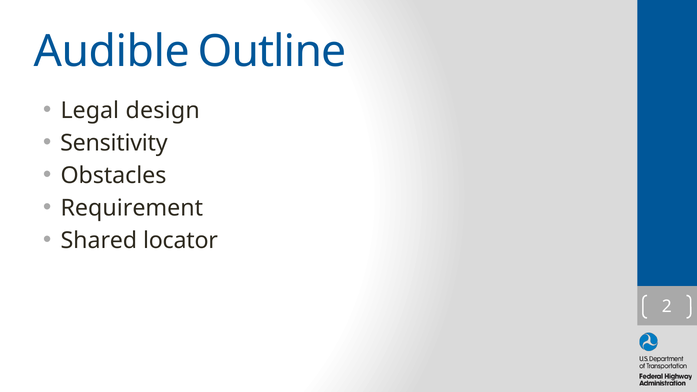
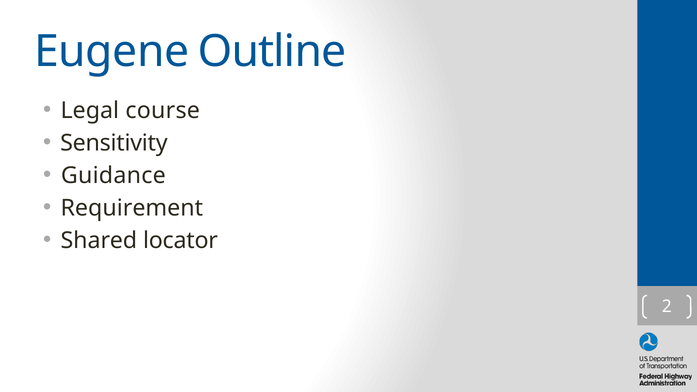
Audible: Audible -> Eugene (112, 51)
design: design -> course (163, 111)
Obstacles: Obstacles -> Guidance (113, 176)
